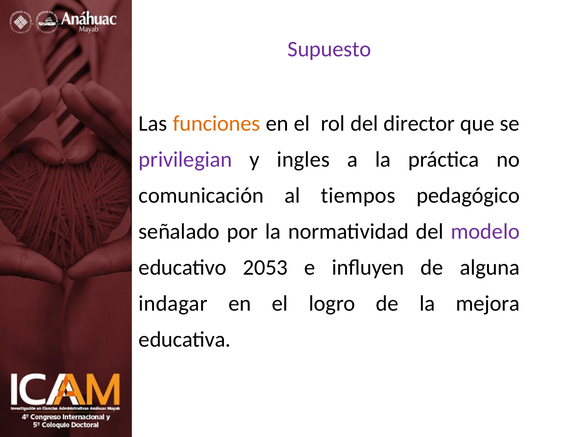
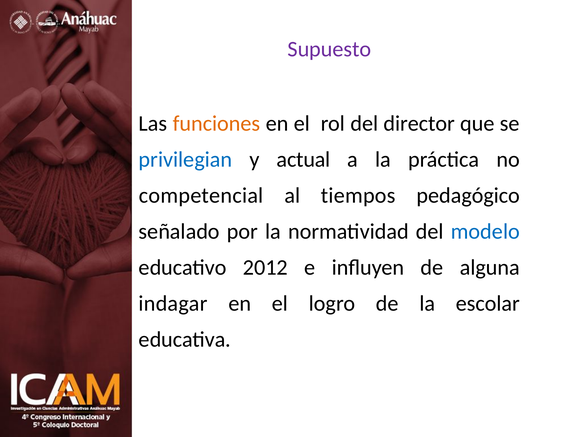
privilegian colour: purple -> blue (185, 159)
ingles: ingles -> actual (303, 159)
comunicación: comunicación -> competencial (201, 195)
modelo colour: purple -> blue (485, 231)
2053: 2053 -> 2012 (265, 267)
mejora: mejora -> escolar (488, 303)
